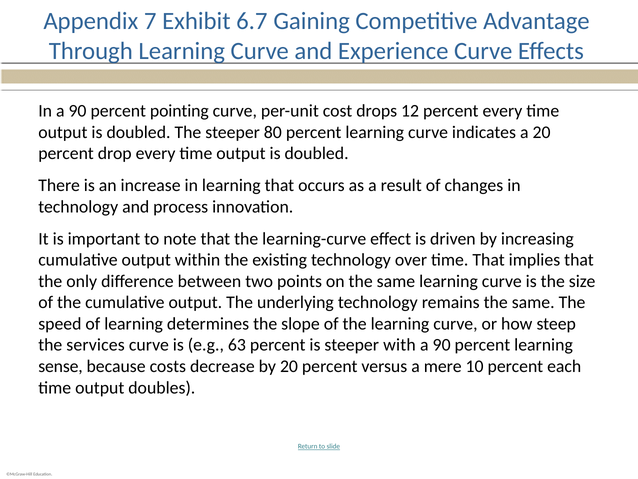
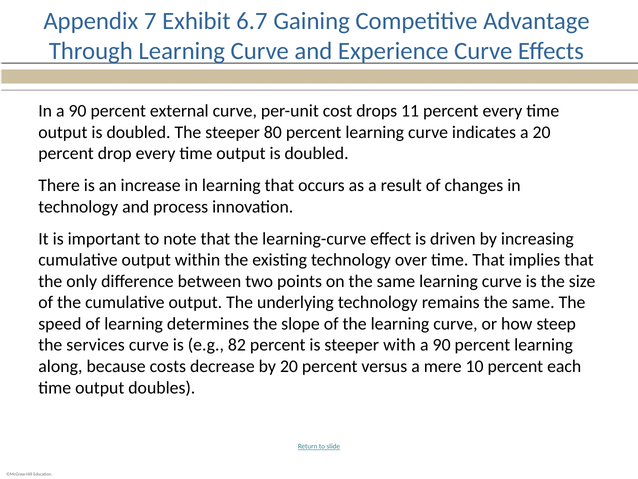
pointing: pointing -> external (179, 111)
12: 12 -> 11 (410, 111)
63: 63 -> 82 (237, 345)
sense: sense -> along (60, 366)
